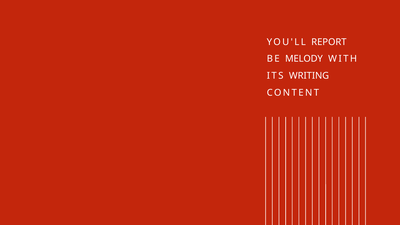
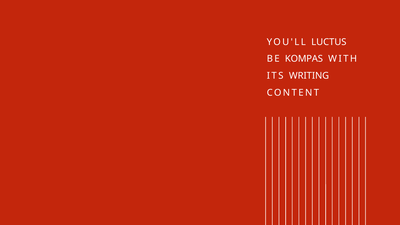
REPORT: REPORT -> LUCTUS (329, 42)
MELODY: MELODY -> KOMPAS (304, 59)
